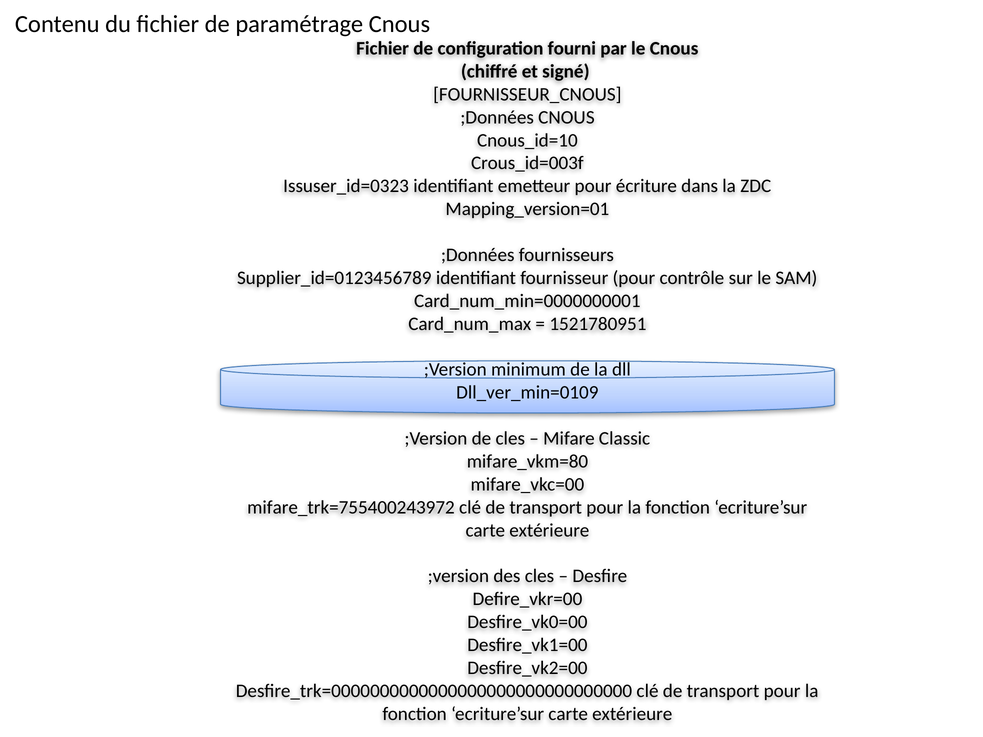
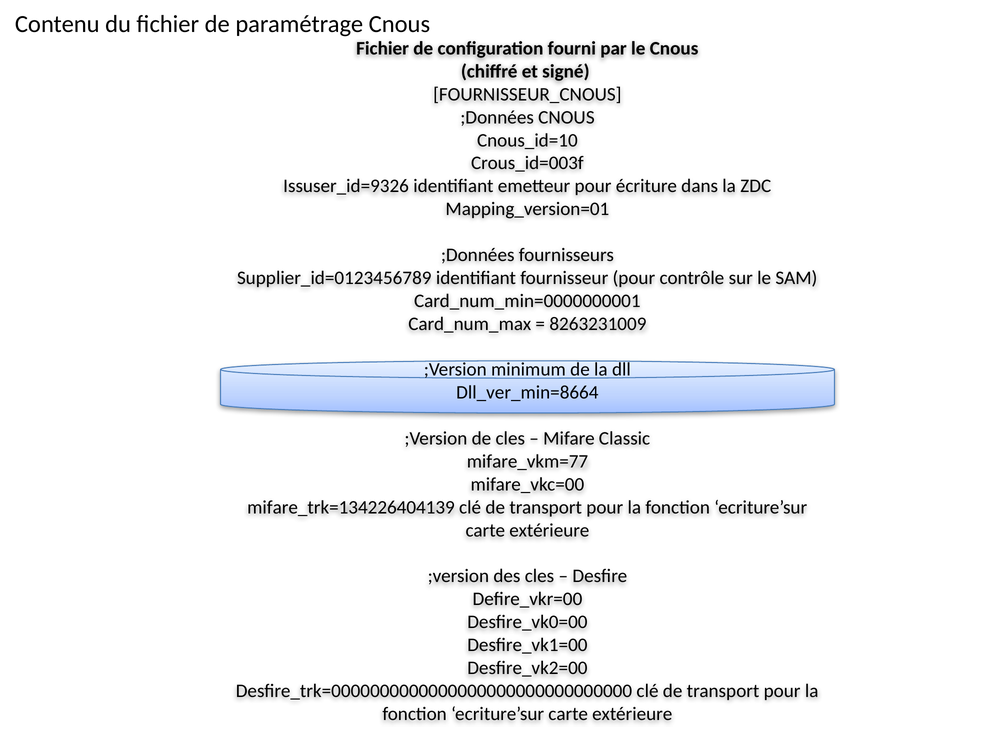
Issuser_id=0323: Issuser_id=0323 -> Issuser_id=9326 (346, 186)
1521780951: 1521780951 -> 8263231009 (598, 324)
Dll_ver_min=0109: Dll_ver_min=0109 -> Dll_ver_min=8664 (527, 393)
mifare_vkm=80: mifare_vkm=80 -> mifare_vkm=77 (527, 462)
mifare_trk=755400243972: mifare_trk=755400243972 -> mifare_trk=134226404139 (351, 507)
